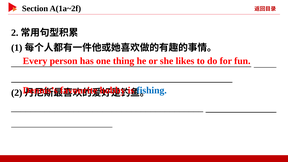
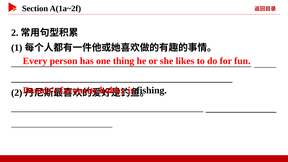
fishing colour: blue -> black (152, 90)
